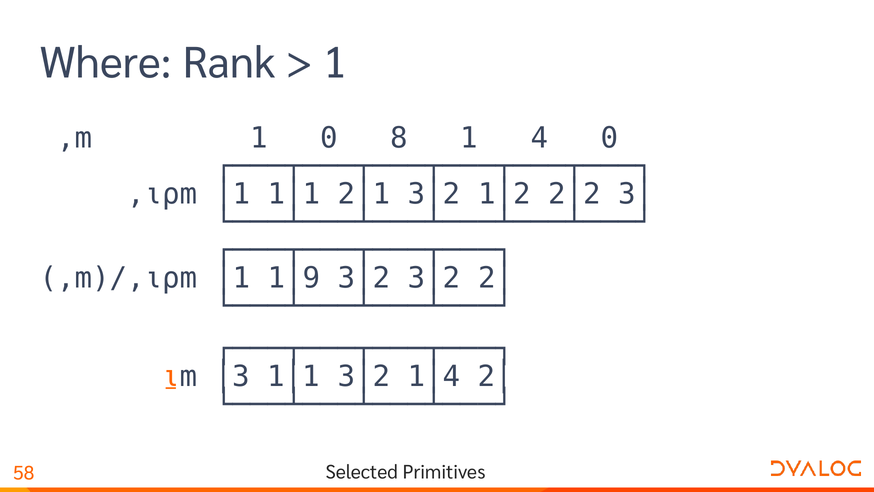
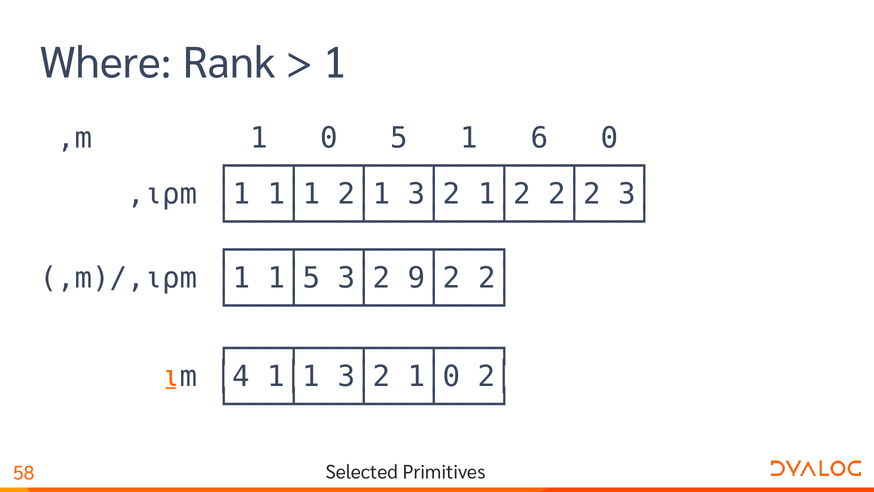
8: 8 -> 5 (399, 138)
4: 4 -> 6 (539, 138)
1│9: 1│9 -> 1│5 (294, 278)
3│2 3│2: 3│2 -> 9│2 (434, 278)
│3: │3 -> │4 (232, 376)
1│4: 1│4 -> 1│0 (434, 376)
